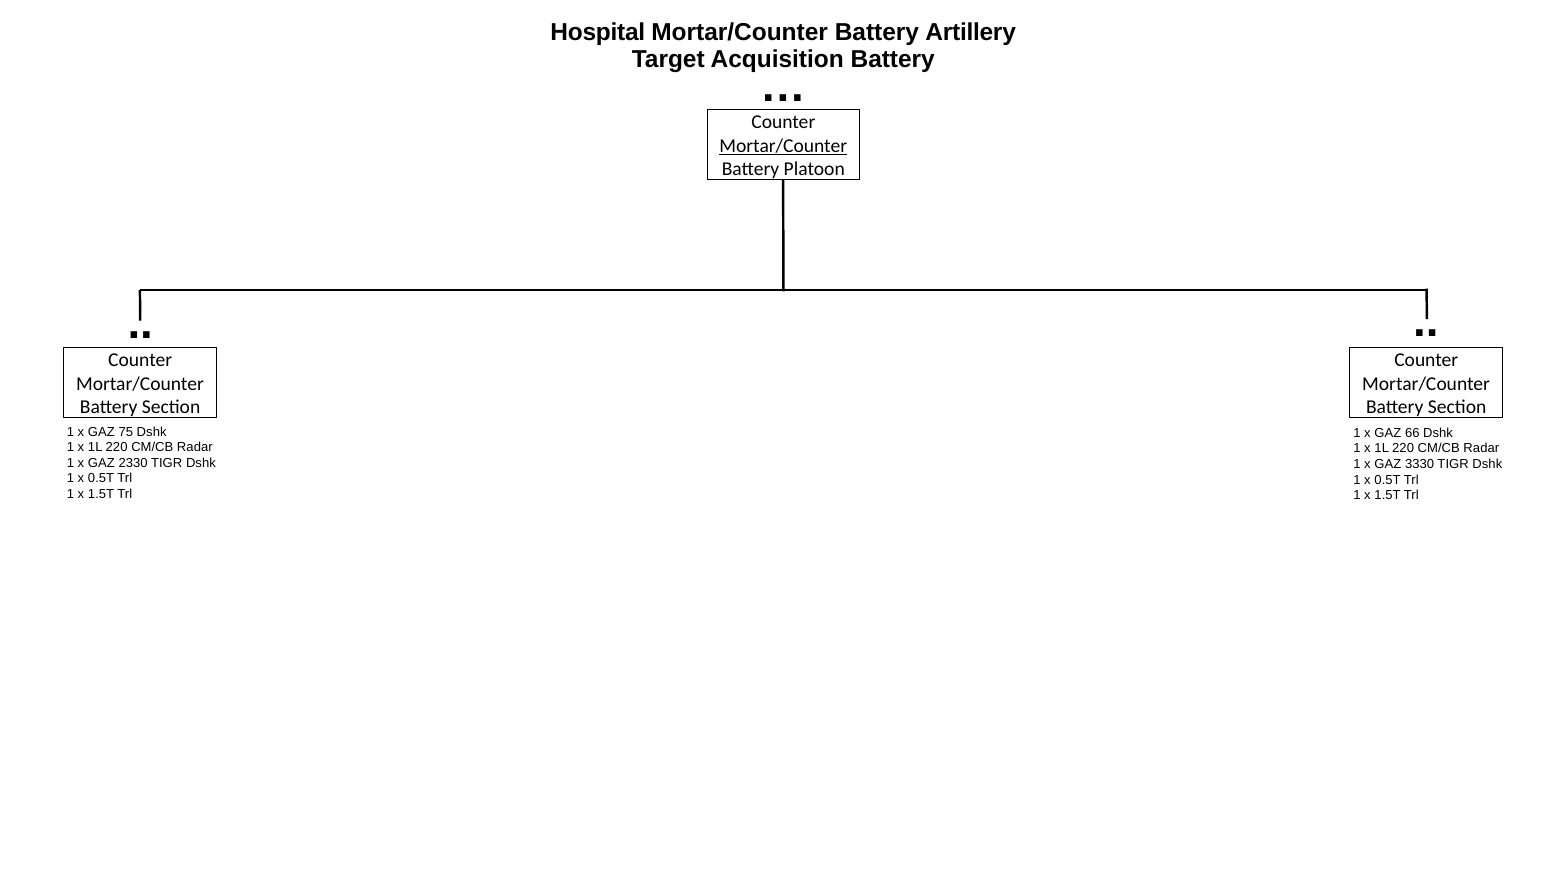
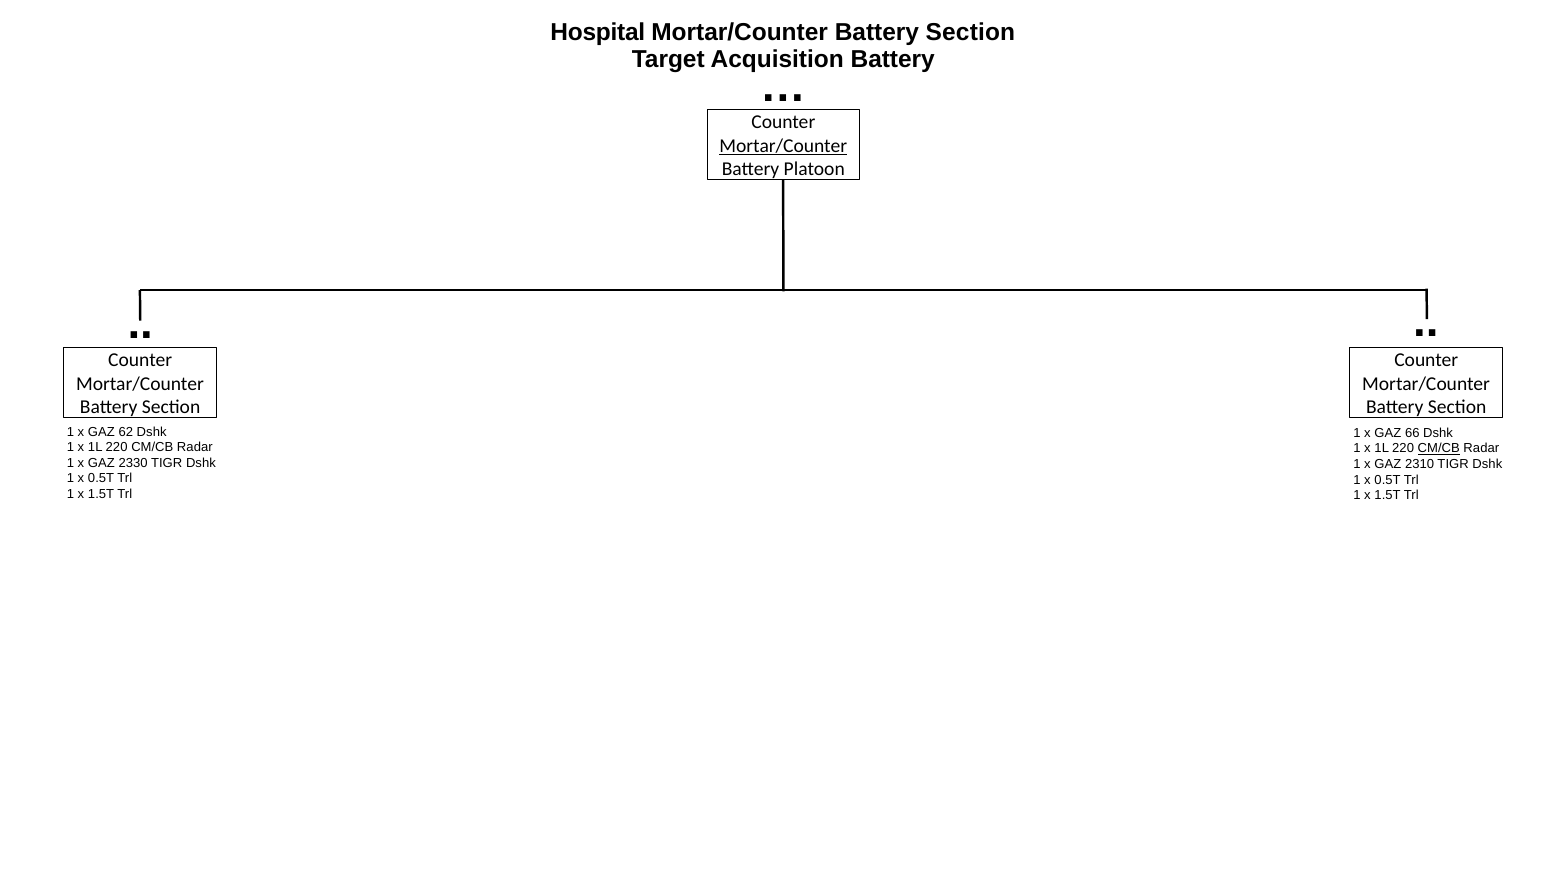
Artillery: Artillery -> Section (970, 33)
75: 75 -> 62 (126, 432)
CM/CB underline: none -> present (1439, 449)
3330: 3330 -> 2310 (1420, 464)
